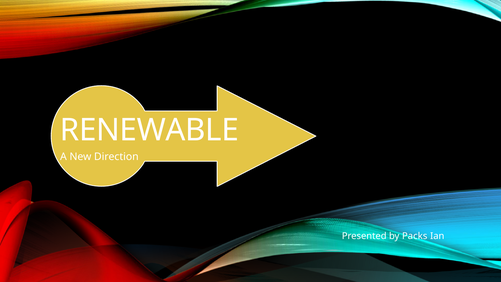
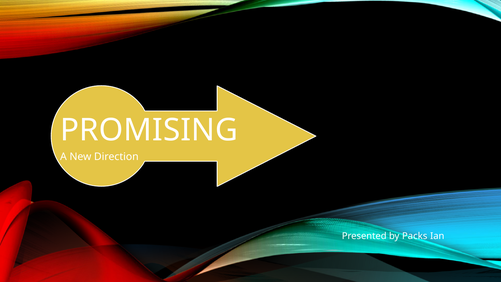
RENEWABLE: RENEWABLE -> PROMISING (149, 130)
